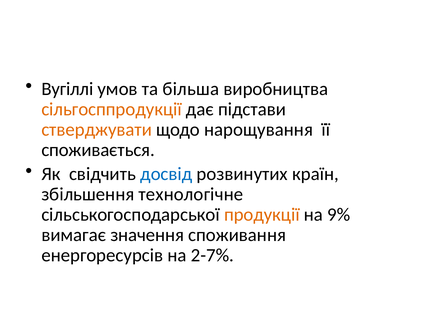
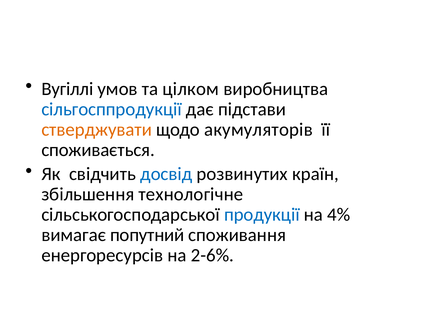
більша: більша -> цілком (191, 89)
сільгосппродукції colour: orange -> blue (112, 109)
нарощування: нарощування -> акумуляторів (258, 130)
продукції colour: orange -> blue (262, 215)
9%: 9% -> 4% (339, 215)
значення: значення -> попутний (147, 235)
2-7%: 2-7% -> 2-6% (212, 255)
